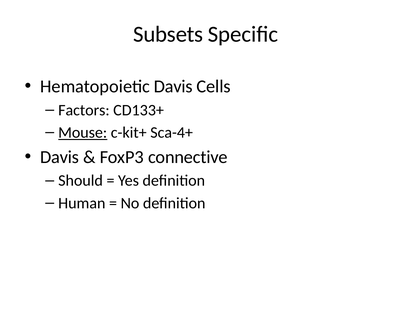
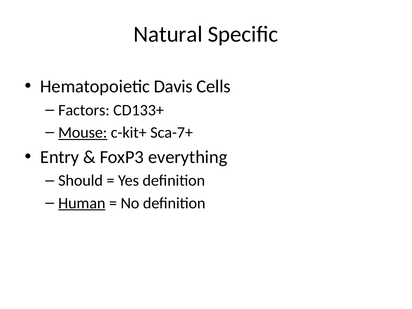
Subsets: Subsets -> Natural (168, 34)
Sca-4+: Sca-4+ -> Sca-7+ (172, 133)
Davis: Davis -> Entry (60, 157)
connective: connective -> everything (188, 157)
Human underline: none -> present (82, 203)
